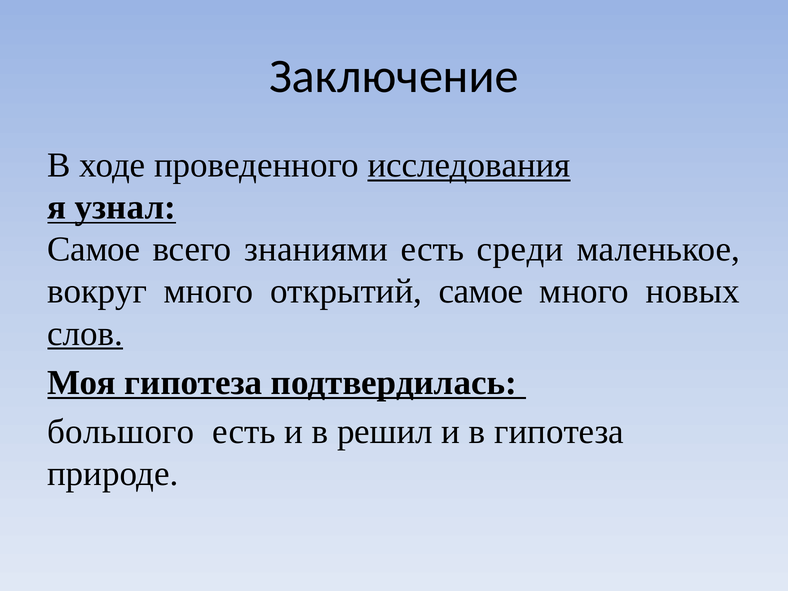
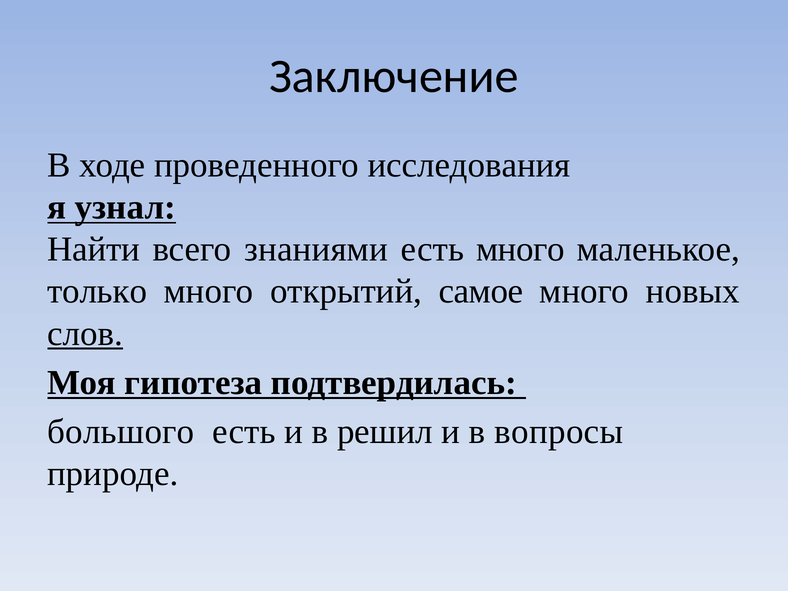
исследования underline: present -> none (469, 165)
Самое: Самое -> Найти (94, 249)
есть среди: среди -> много (521, 249)
вокруг: вокруг -> только (97, 291)
в гипотеза: гипотеза -> вопросы (559, 432)
